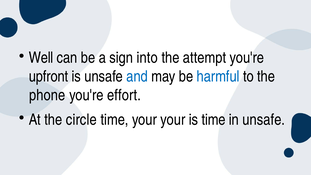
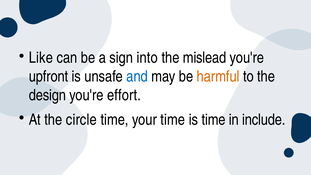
Well: Well -> Like (41, 58)
attempt: attempt -> mislead (205, 58)
harmful colour: blue -> orange (218, 76)
phone: phone -> design (47, 95)
your your: your -> time (173, 120)
in unsafe: unsafe -> include (264, 120)
